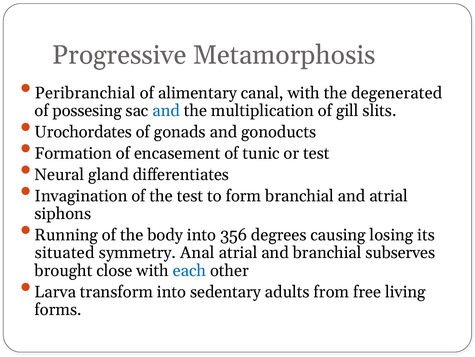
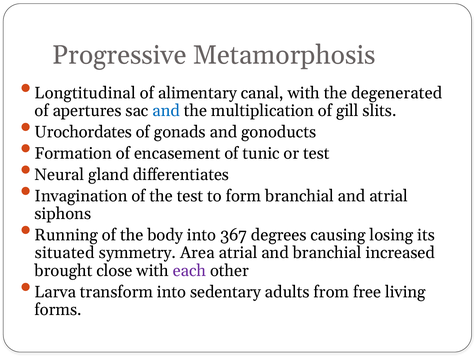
Peribranchial: Peribranchial -> Longtitudinal (85, 93)
possesing: possesing -> apertures (87, 111)
356: 356 -> 367 (233, 235)
Anal: Anal -> Area (197, 252)
subserves: subserves -> increased (400, 252)
each colour: blue -> purple (189, 270)
